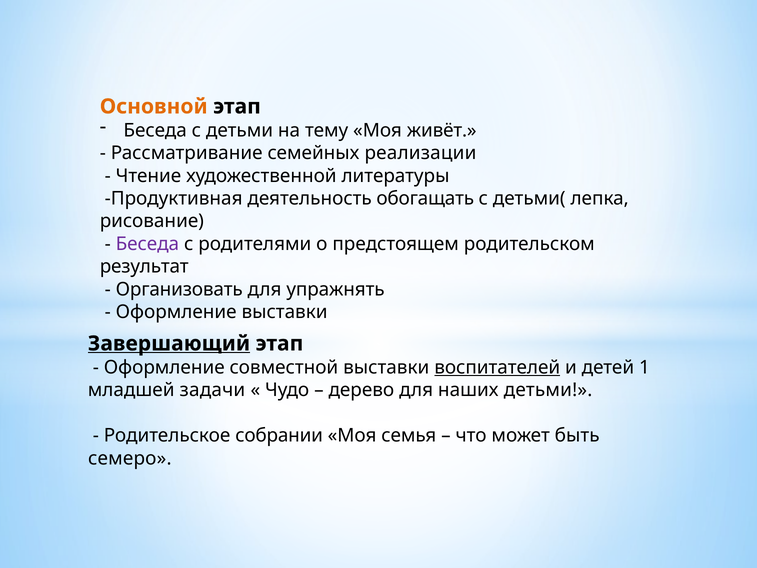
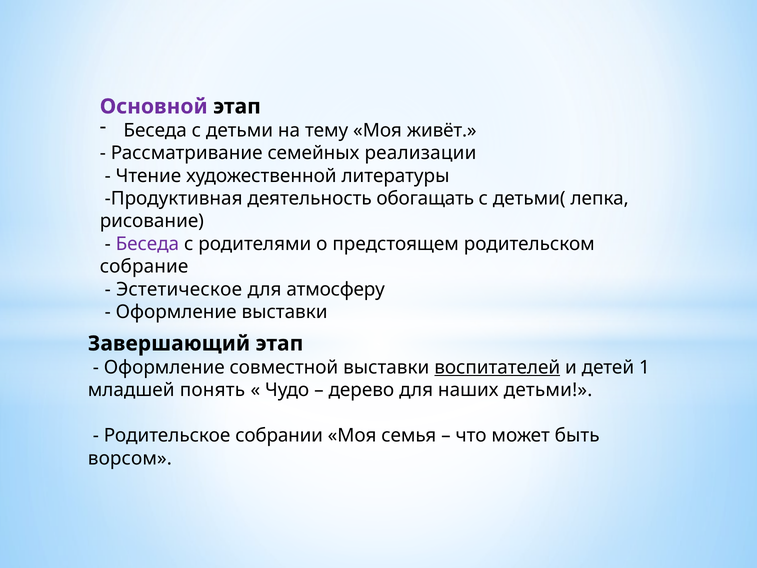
Основной colour: orange -> purple (154, 106)
результат: результат -> собрание (144, 267)
Организовать: Организовать -> Эстетическое (179, 289)
упражнять: упражнять -> атмосферу (336, 289)
Завершающий underline: present -> none (169, 343)
задачи: задачи -> понять (212, 390)
семеро: семеро -> ворсом (130, 458)
